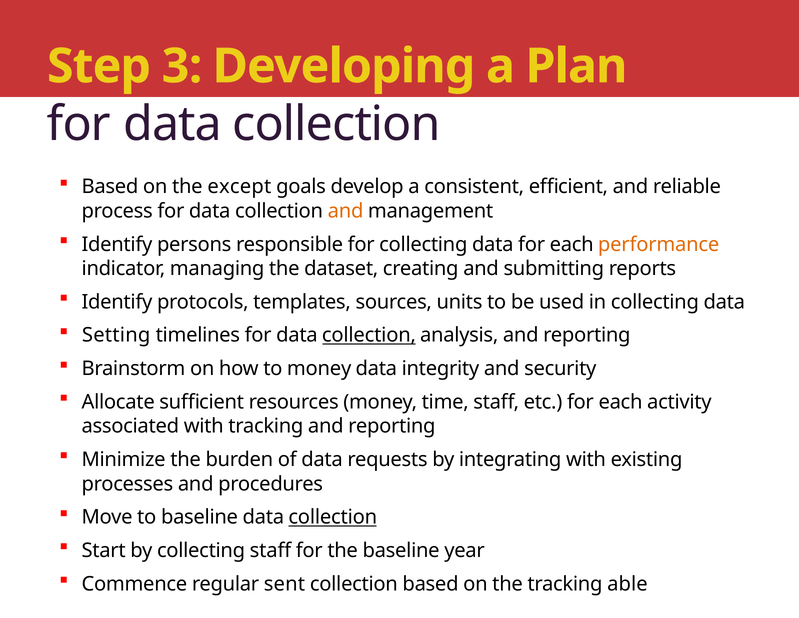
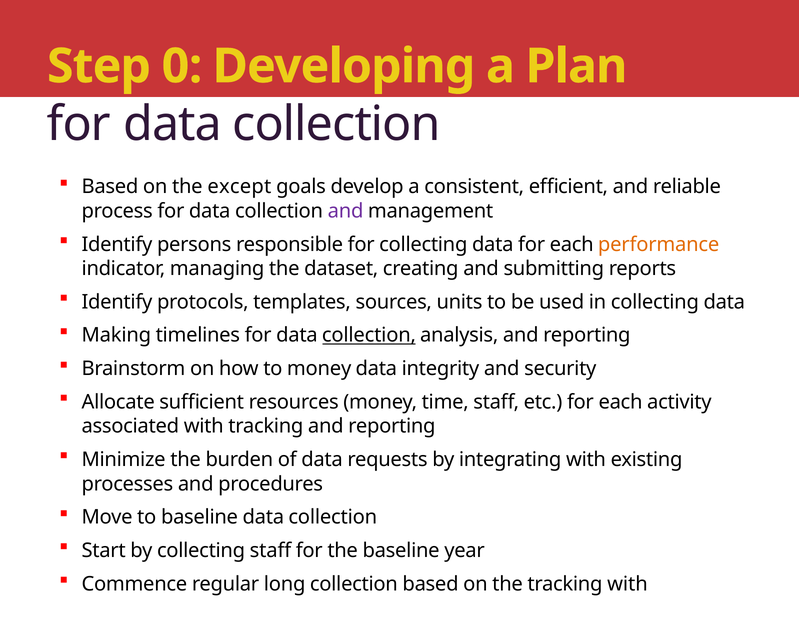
3: 3 -> 0 (182, 66)
and colour: orange -> purple (346, 211)
Setting: Setting -> Making (116, 335)
collection underline: present -> none (333, 517)
sent: sent -> long (285, 583)
tracking able: able -> with (627, 583)
